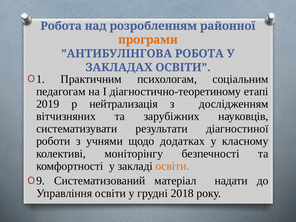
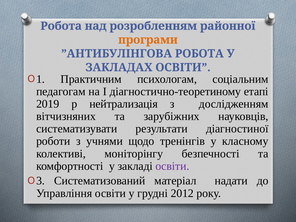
додатках: додатках -> тренінгів (183, 141)
освіти colour: orange -> purple (172, 166)
9: 9 -> 3 (41, 181)
2018: 2018 -> 2012 (182, 193)
